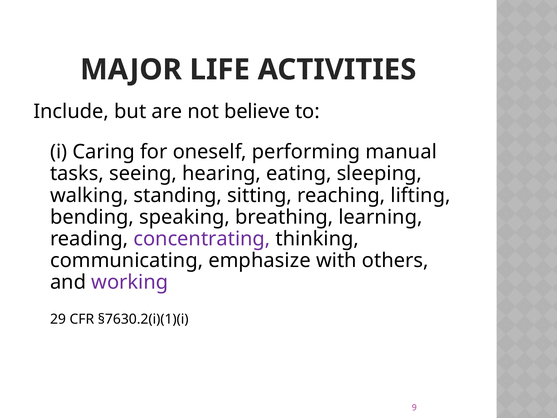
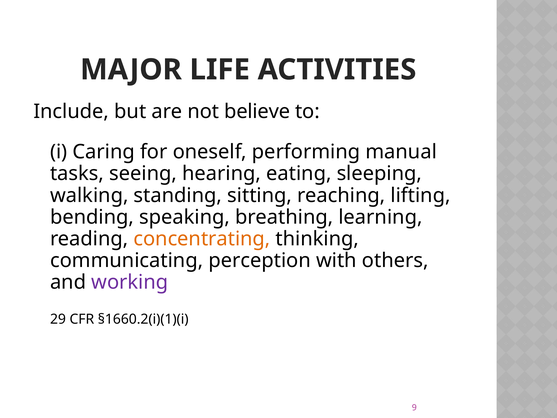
concentrating colour: purple -> orange (202, 239)
emphasize: emphasize -> perception (260, 260)
§7630.2(i)(1)(i: §7630.2(i)(1)(i -> §1660.2(i)(1)(i (143, 319)
